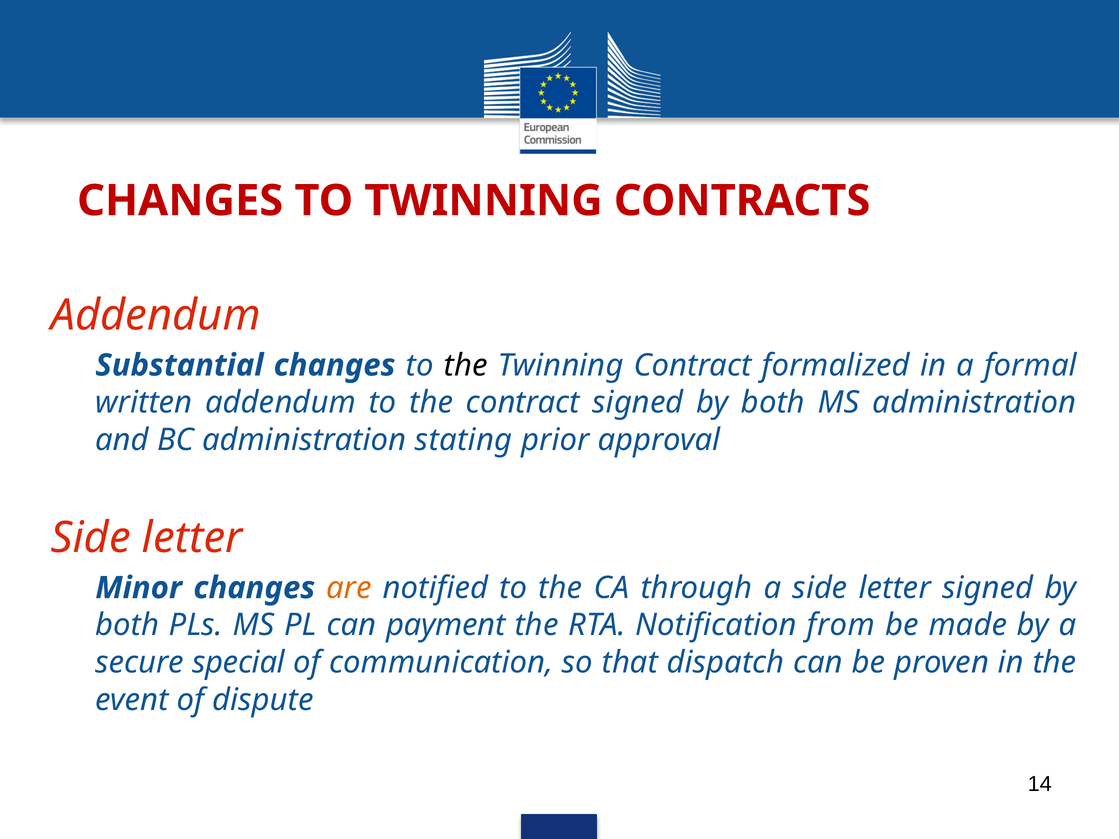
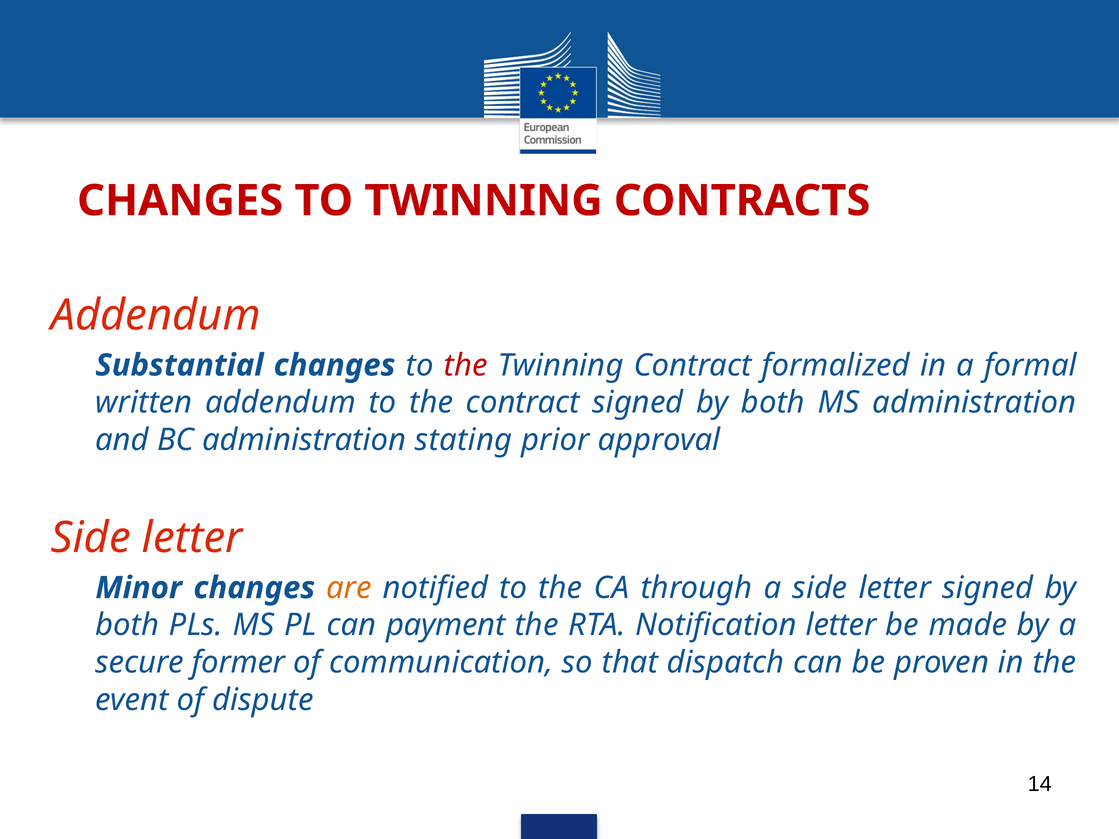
the colour: black -> red (466, 365)
Notification from: from -> letter (841, 625)
special: special -> former (239, 663)
